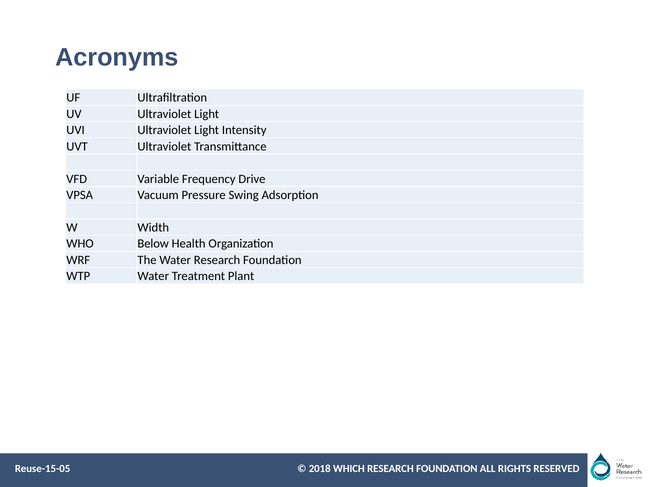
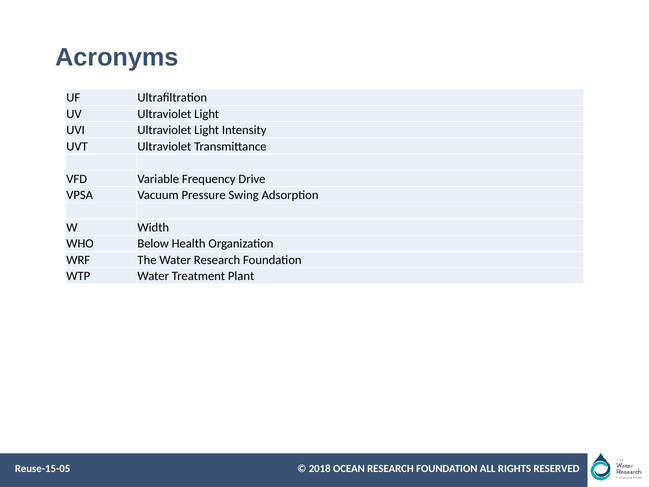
WHICH: WHICH -> OCEAN (349, 469)
